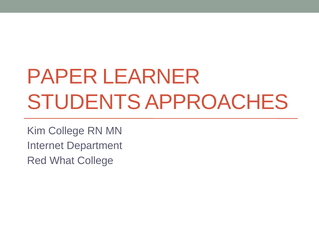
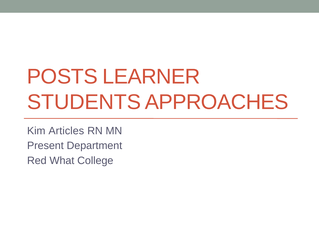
PAPER: PAPER -> POSTS (62, 77)
Kim College: College -> Articles (66, 131)
Internet: Internet -> Present (45, 146)
